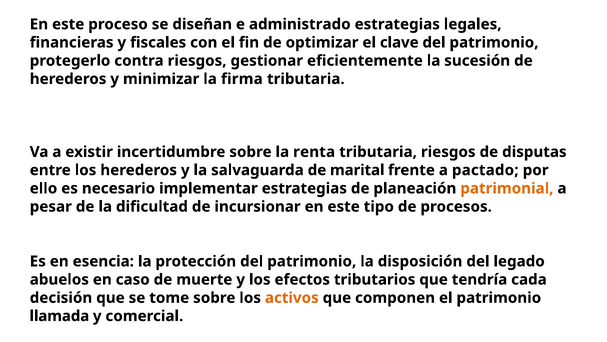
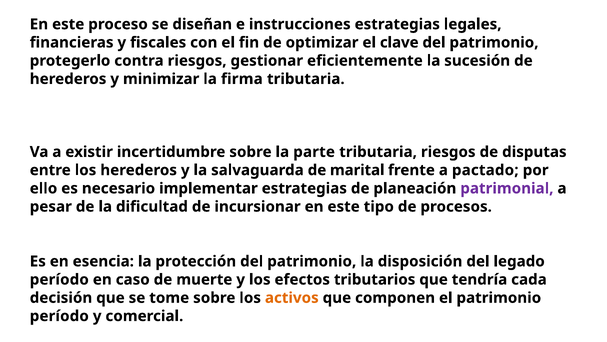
administrado: administrado -> instrucciones (300, 24)
renta: renta -> parte (314, 152)
patrimonial colour: orange -> purple (507, 188)
abuelos: abuelos -> período (59, 279)
llamada: llamada -> período (59, 316)
